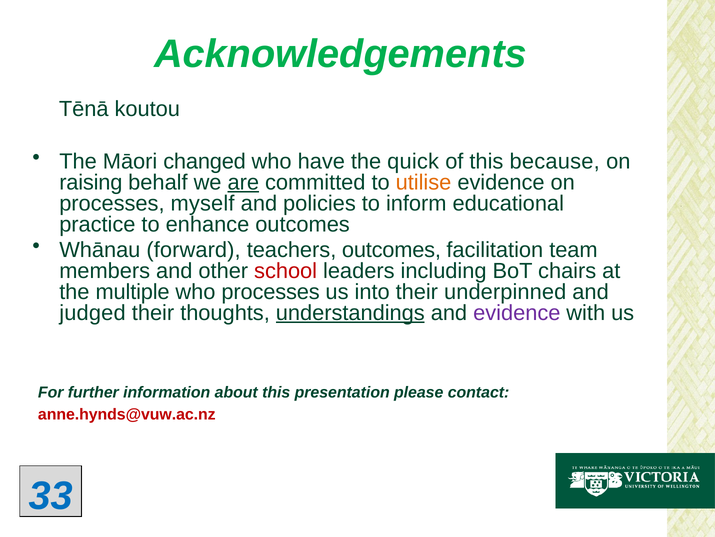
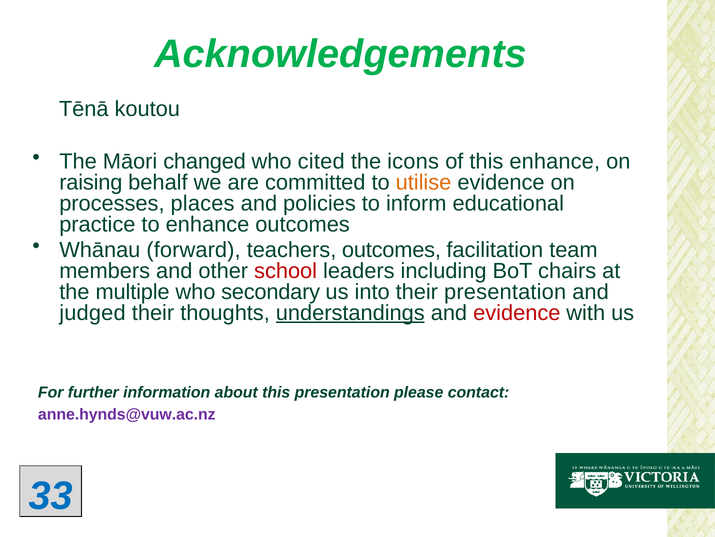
have: have -> cited (321, 161)
quick: quick -> icons (413, 161)
this because: because -> enhance (555, 161)
are underline: present -> none (243, 182)
myself: myself -> places (203, 203)
who processes: processes -> secondary (271, 291)
their underpinned: underpinned -> presentation (505, 291)
evidence colour: purple -> red (517, 312)
anne.hynds@vuw.ac.nz colour: red -> purple (127, 414)
